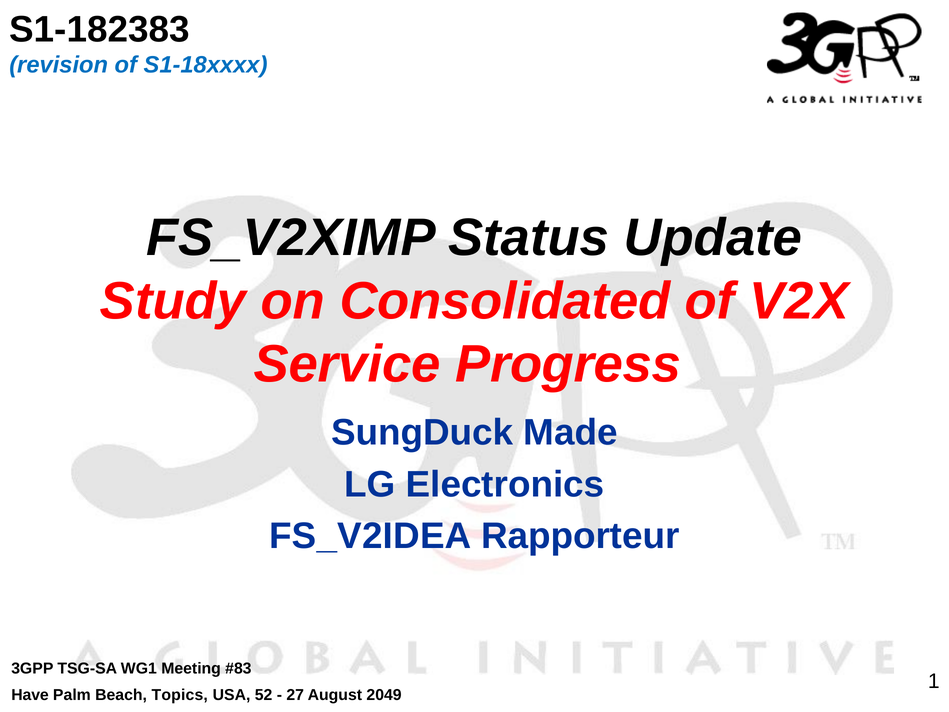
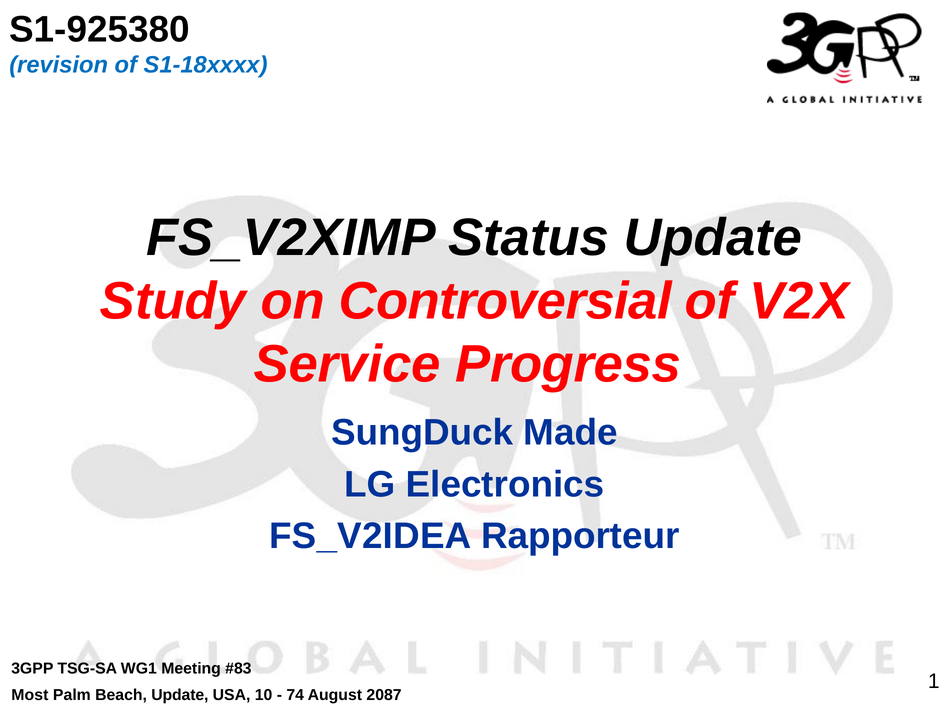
S1-182383: S1-182383 -> S1-925380 (99, 29)
Consolidated: Consolidated -> Controversial (505, 301)
Have: Have -> Most (30, 695)
Beach Topics: Topics -> Update (180, 695)
52: 52 -> 10 (264, 695)
27: 27 -> 74 (295, 695)
2049: 2049 -> 2087 (384, 695)
